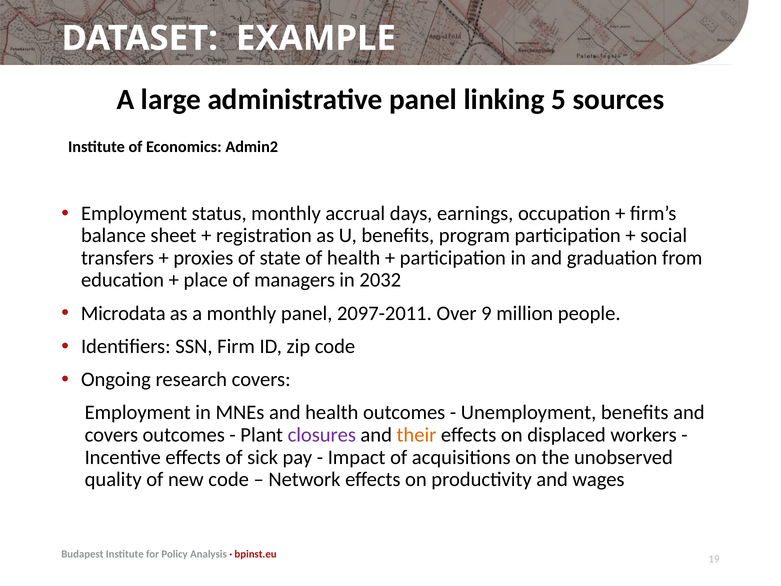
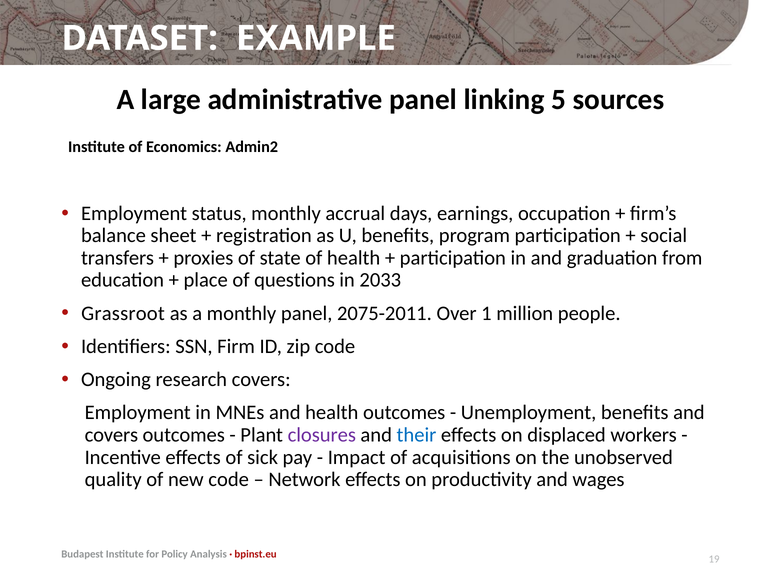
managers: managers -> questions (295, 280)
2032: 2032 -> 2033 (380, 280)
Microdata: Microdata -> Grassroot (123, 313)
2097-2011: 2097-2011 -> 2075-2011 (384, 313)
9: 9 -> 1 (486, 313)
their colour: orange -> blue (416, 435)
